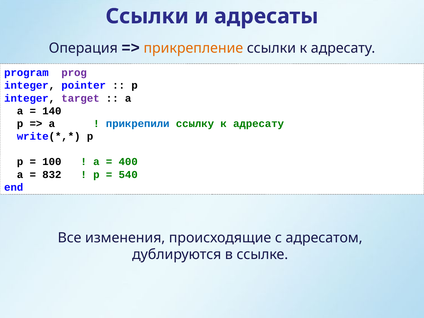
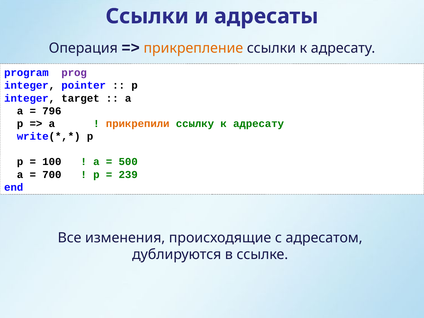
target colour: purple -> black (80, 98)
140: 140 -> 796 (52, 111)
прикрепили colour: blue -> orange (138, 124)
400: 400 -> 500 (128, 162)
832: 832 -> 700 (52, 175)
540: 540 -> 239 (128, 175)
